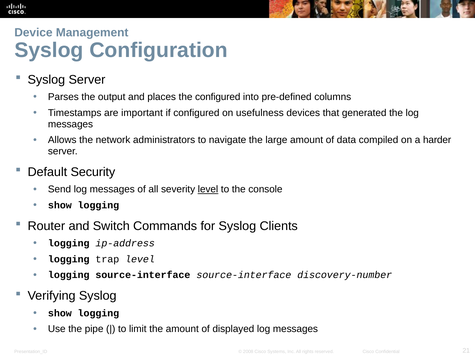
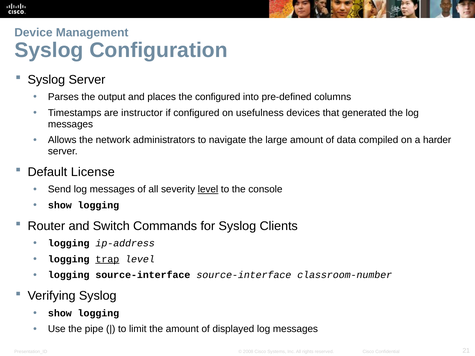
important: important -> instructor (142, 113)
Security: Security -> License (93, 172)
trap underline: none -> present (107, 259)
discovery-number: discovery-number -> classroom-number (345, 275)
